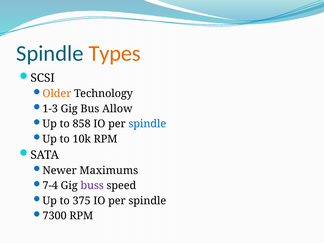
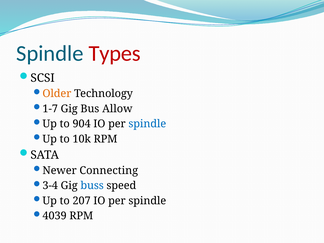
Types colour: orange -> red (115, 54)
1-3: 1-3 -> 1-7 (50, 109)
858: 858 -> 904 (82, 124)
Maximums: Maximums -> Connecting (109, 171)
7-4: 7-4 -> 3-4 (50, 186)
buss colour: purple -> blue (92, 186)
375: 375 -> 207 (82, 201)
7300: 7300 -> 4039 (55, 216)
